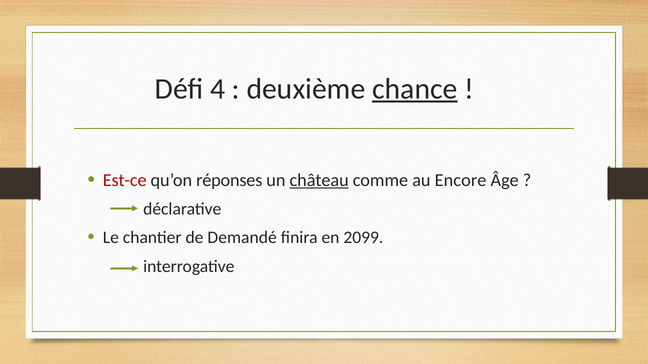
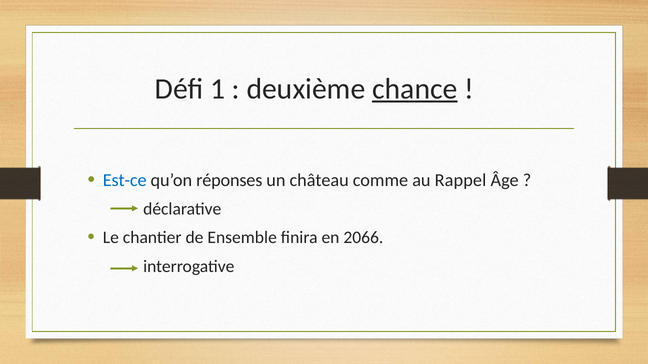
4: 4 -> 1 (218, 89)
Est-ce colour: red -> blue (125, 180)
château underline: present -> none (319, 180)
Encore: Encore -> Rappel (461, 180)
Demandé: Demandé -> Ensemble (242, 238)
2099: 2099 -> 2066 (363, 238)
